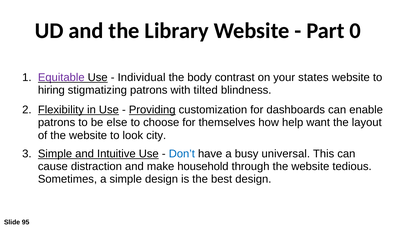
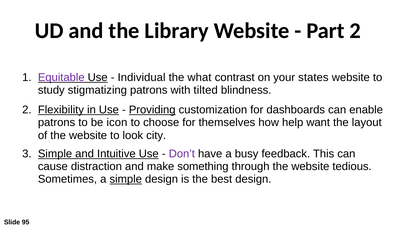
Part 0: 0 -> 2 (355, 31)
body: body -> what (199, 77)
hiring: hiring -> study (51, 90)
else: else -> icon (117, 122)
Don’t colour: blue -> purple (182, 154)
universal: universal -> feedback (286, 154)
household: household -> something (203, 166)
simple underline: none -> present (126, 179)
